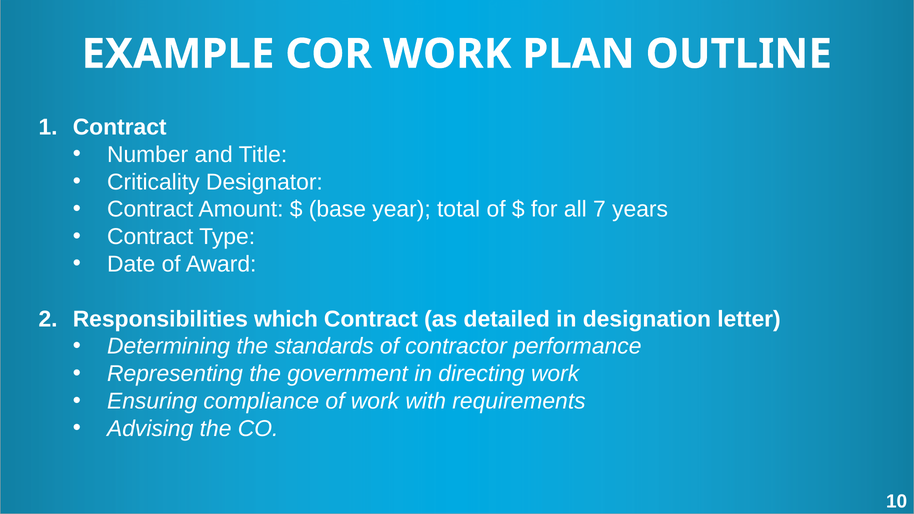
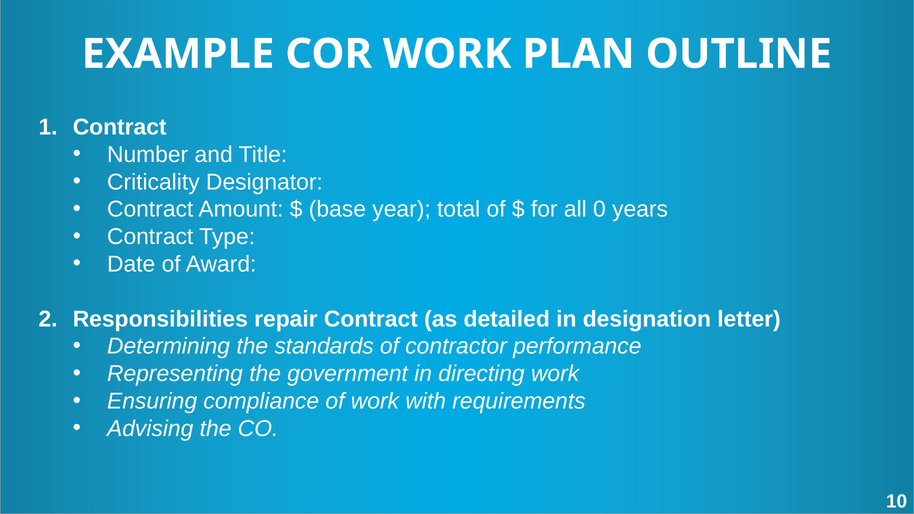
7: 7 -> 0 (599, 209)
which: which -> repair (286, 319)
